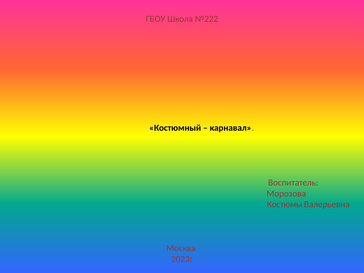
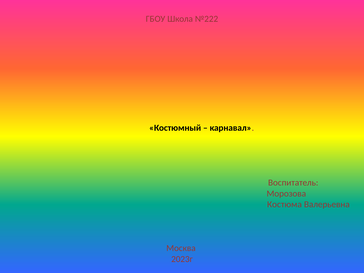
Костюмы: Костюмы -> Костюма (284, 204)
